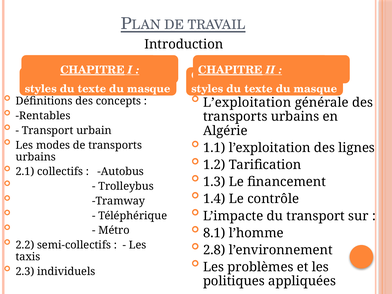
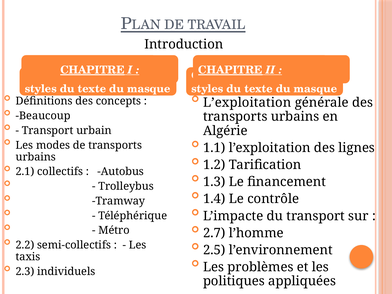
Rentables: Rentables -> Beaucoup (43, 116)
8.1: 8.1 -> 2.7 (214, 233)
2.8: 2.8 -> 2.5 (214, 250)
